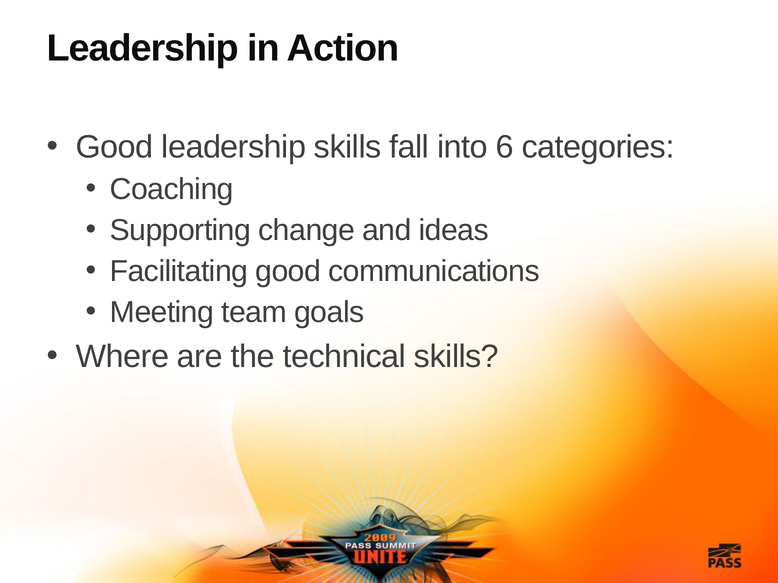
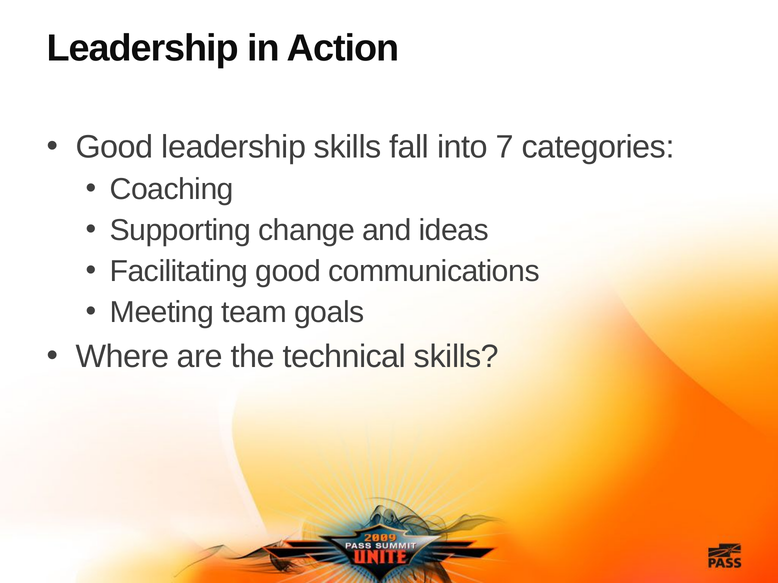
6: 6 -> 7 (505, 147)
